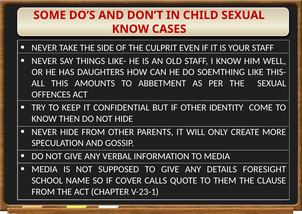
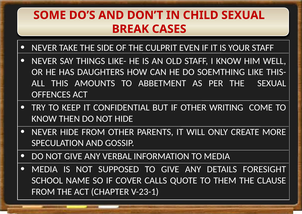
KNOW: KNOW -> BREAK (130, 29)
IDENTITY: IDENTITY -> WRITING (226, 107)
